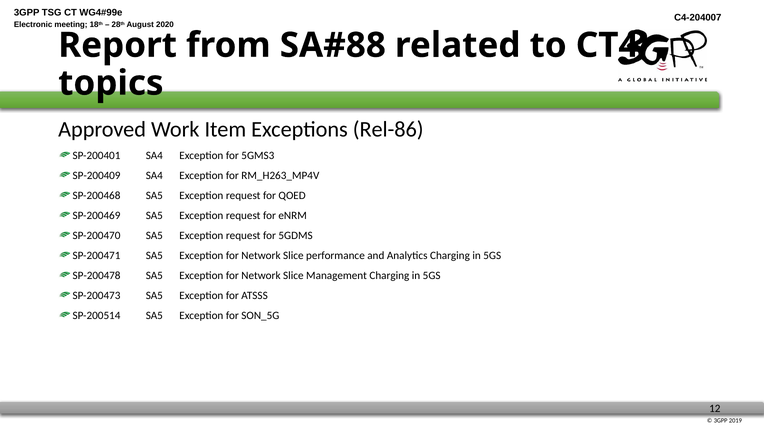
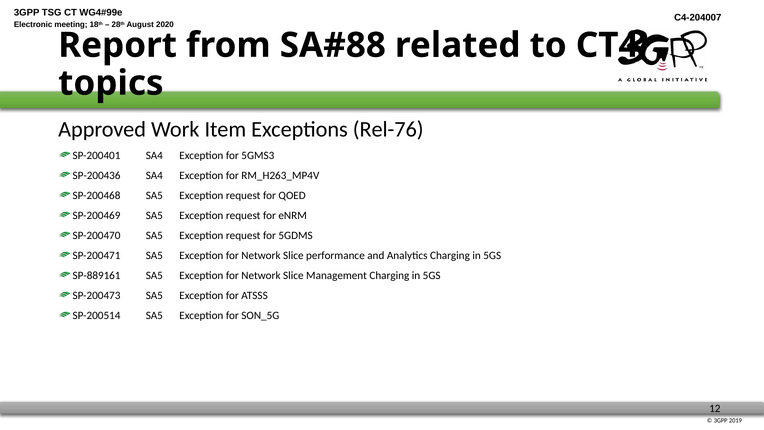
Rel-86: Rel-86 -> Rel-76 (388, 129)
SP-200409: SP-200409 -> SP-200436 (97, 175)
SP-200478: SP-200478 -> SP-889161 (97, 275)
